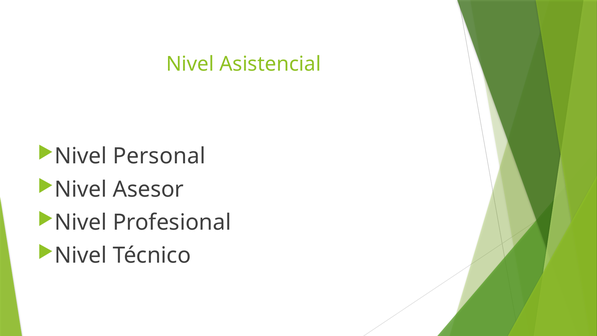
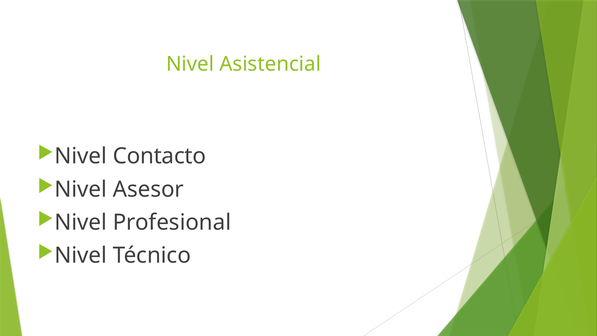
Personal: Personal -> Contacto (159, 156)
